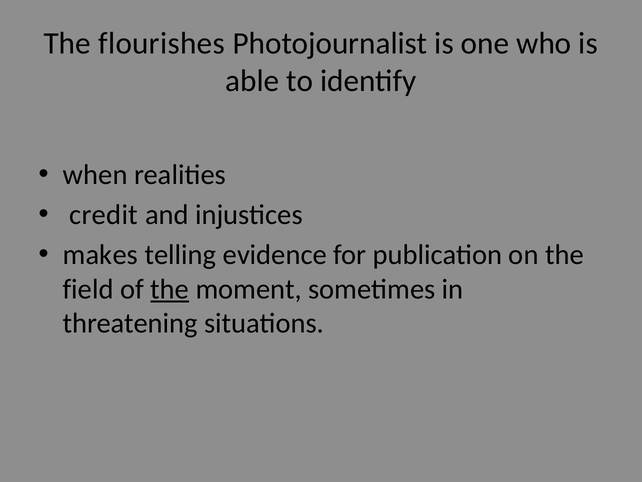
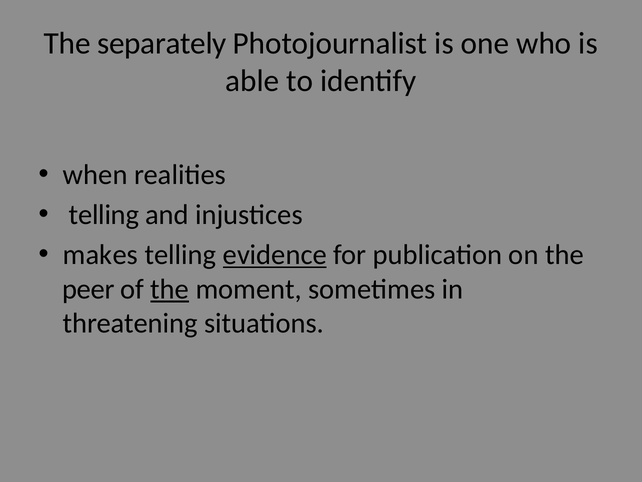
flourishes: flourishes -> separately (162, 43)
credit: credit -> telling (104, 215)
evidence underline: none -> present (275, 255)
field: field -> peer (88, 289)
